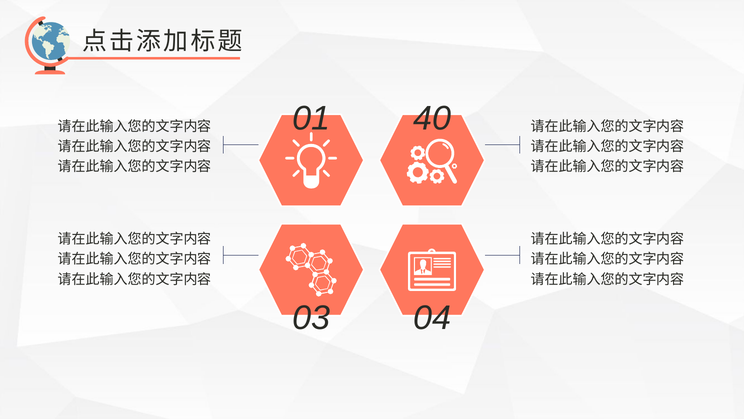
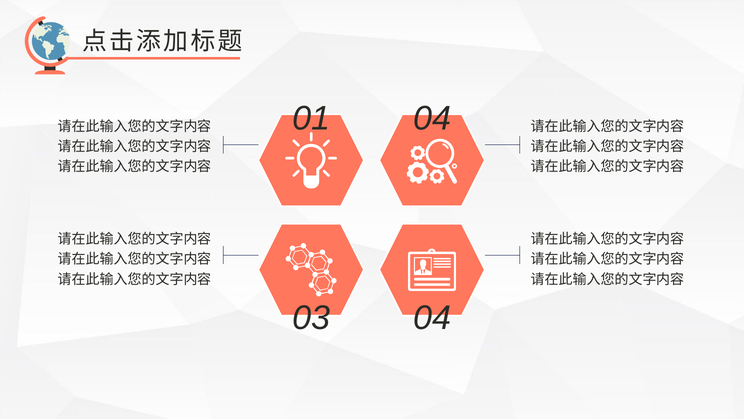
01 40: 40 -> 04 (432, 118)
